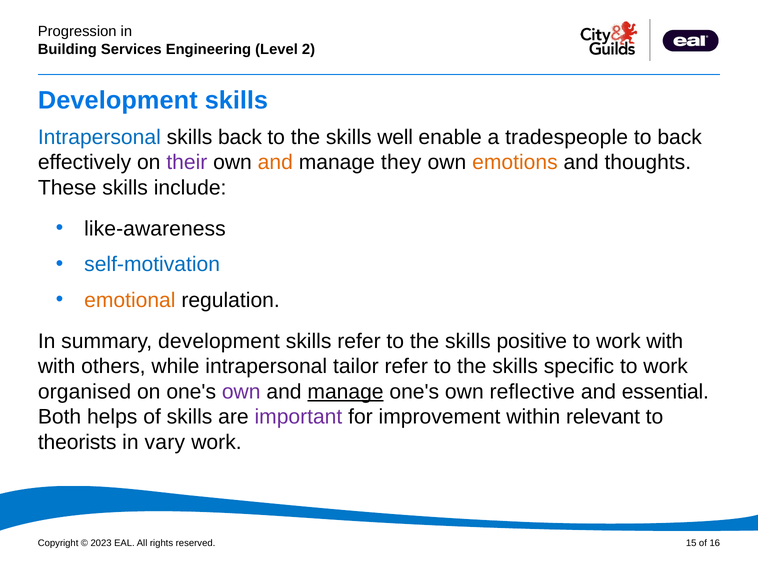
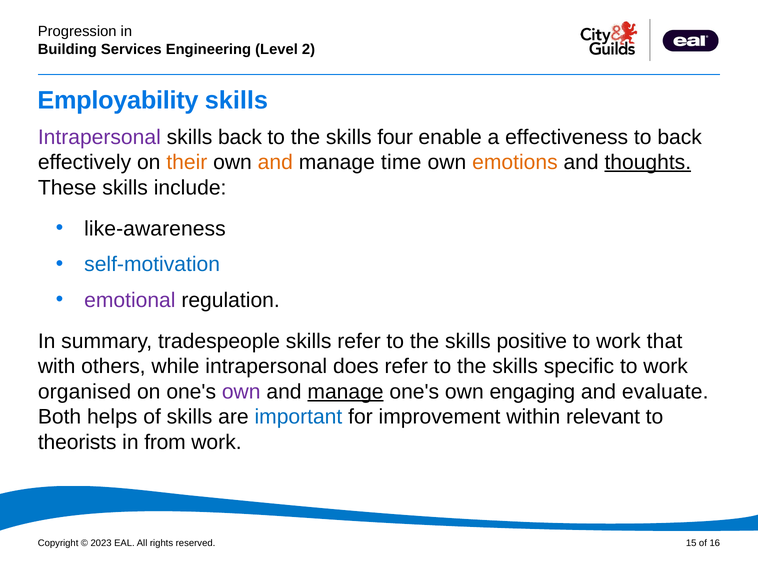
Development: Development -> Employability (118, 100)
Intrapersonal colour: blue -> purple (99, 137)
well: well -> four (395, 137)
tradespeople: tradespeople -> effectiveness (567, 137)
their colour: purple -> orange (187, 162)
they: they -> time (401, 162)
thoughts underline: none -> present (648, 162)
emotional colour: orange -> purple (130, 300)
summary development: development -> tradespeople (219, 341)
work with: with -> that (665, 341)
tailor: tailor -> does (356, 367)
reflective: reflective -> engaging (532, 392)
essential: essential -> evaluate (665, 392)
important colour: purple -> blue (298, 417)
vary: vary -> from (165, 443)
